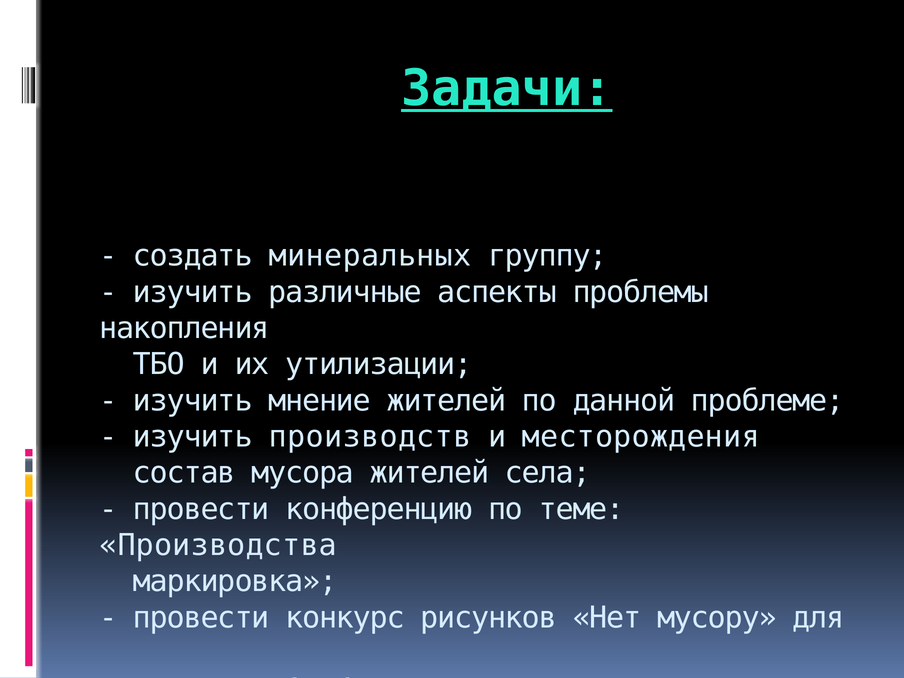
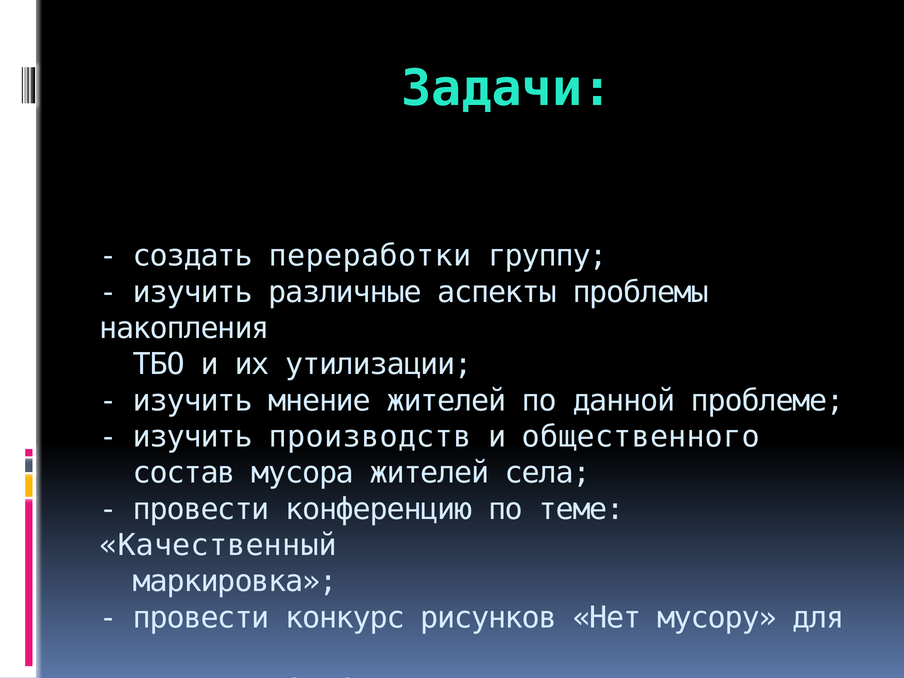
Задачи underline: present -> none (507, 89)
минеральных: минеральных -> переработки (370, 256)
месторождения: месторождения -> общественного (641, 437)
Производства: Производства -> Качественный (218, 545)
